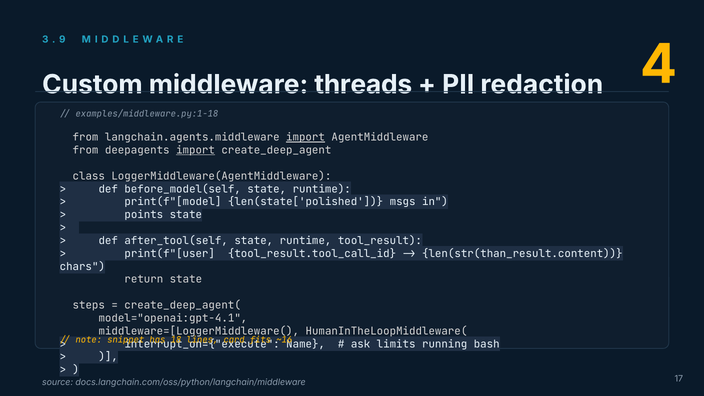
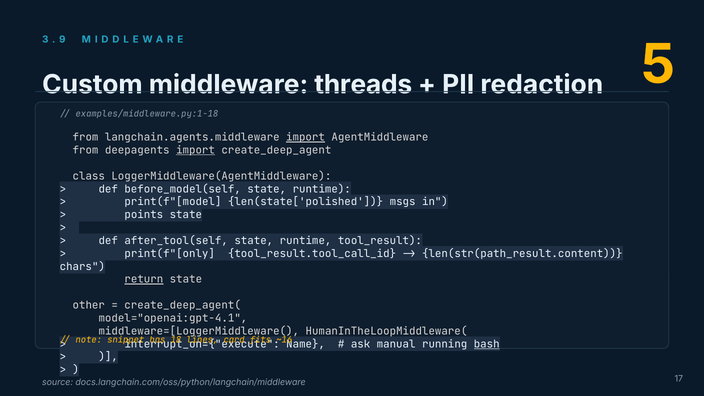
4: 4 -> 5 (658, 65)
print(f"[user: print(f"[user -> print(f"[only (170, 254)
len(str(than_result.content: len(str(than_result.content -> len(str(path_result.content (522, 254)
return underline: none -> present (144, 279)
steps: steps -> other (89, 305)
limits: limits -> manual (396, 344)
bash underline: none -> present (487, 344)
